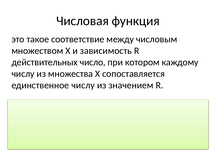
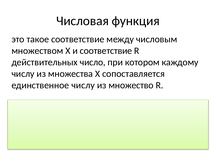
и зависимость: зависимость -> соответствие (106, 51)
из значением: значением -> множество (131, 85)
